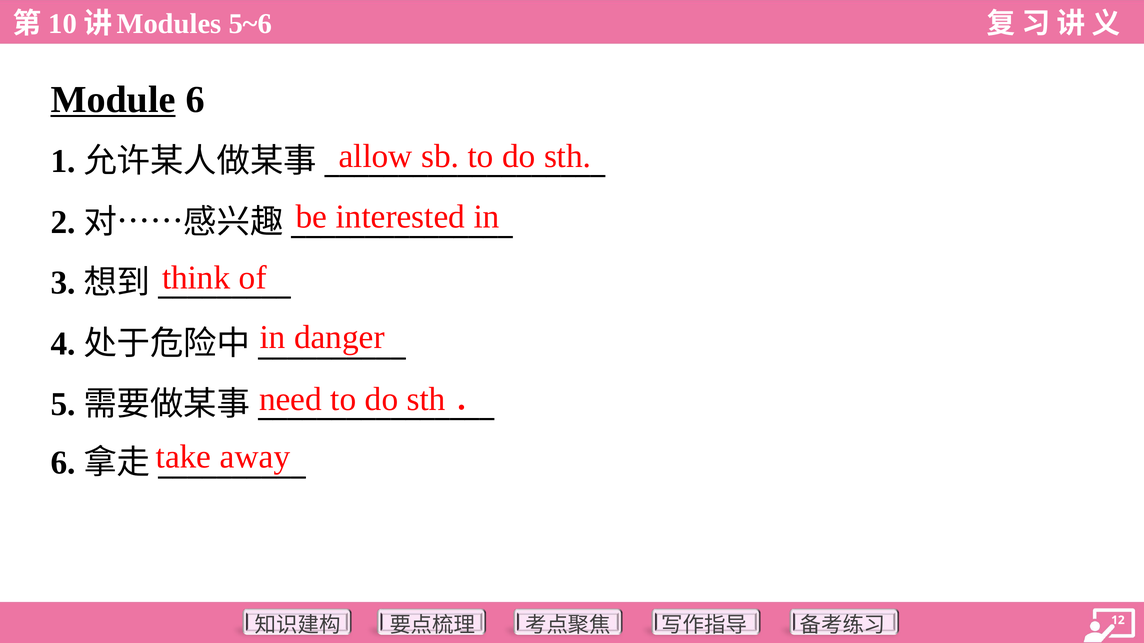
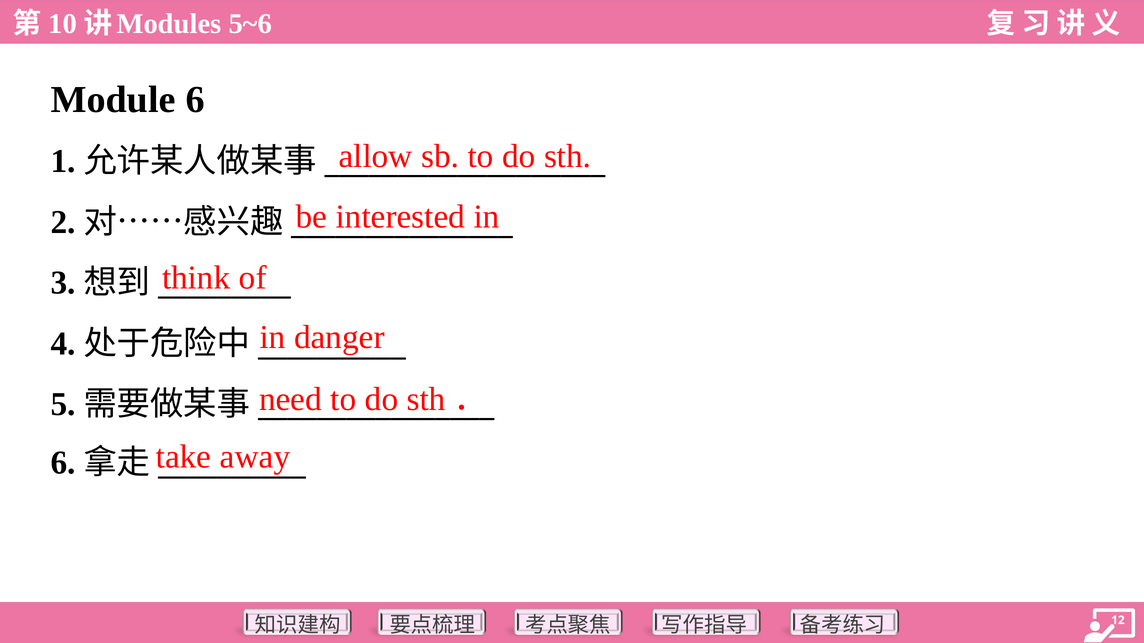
Module underline: present -> none (113, 100)
